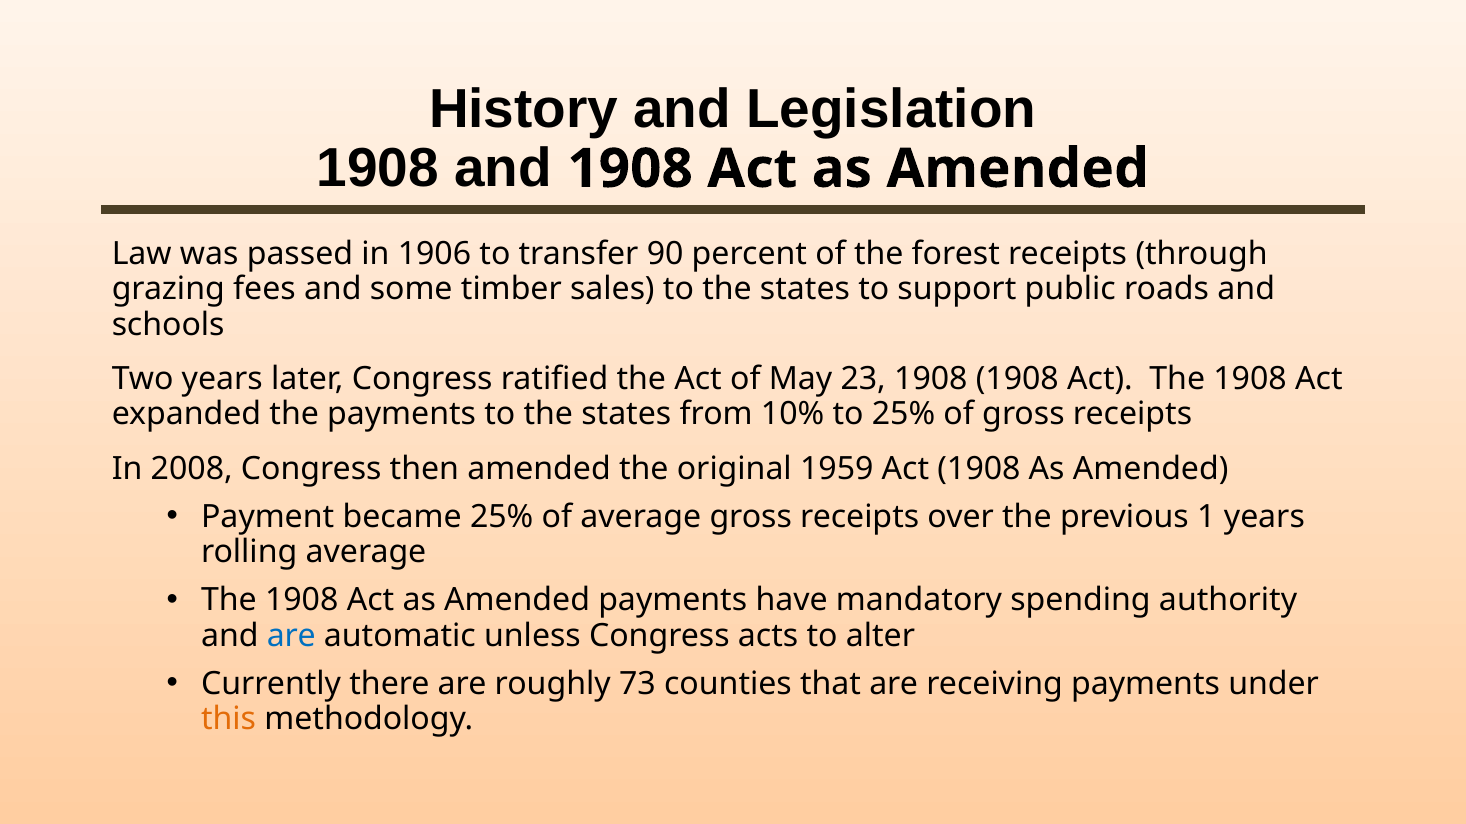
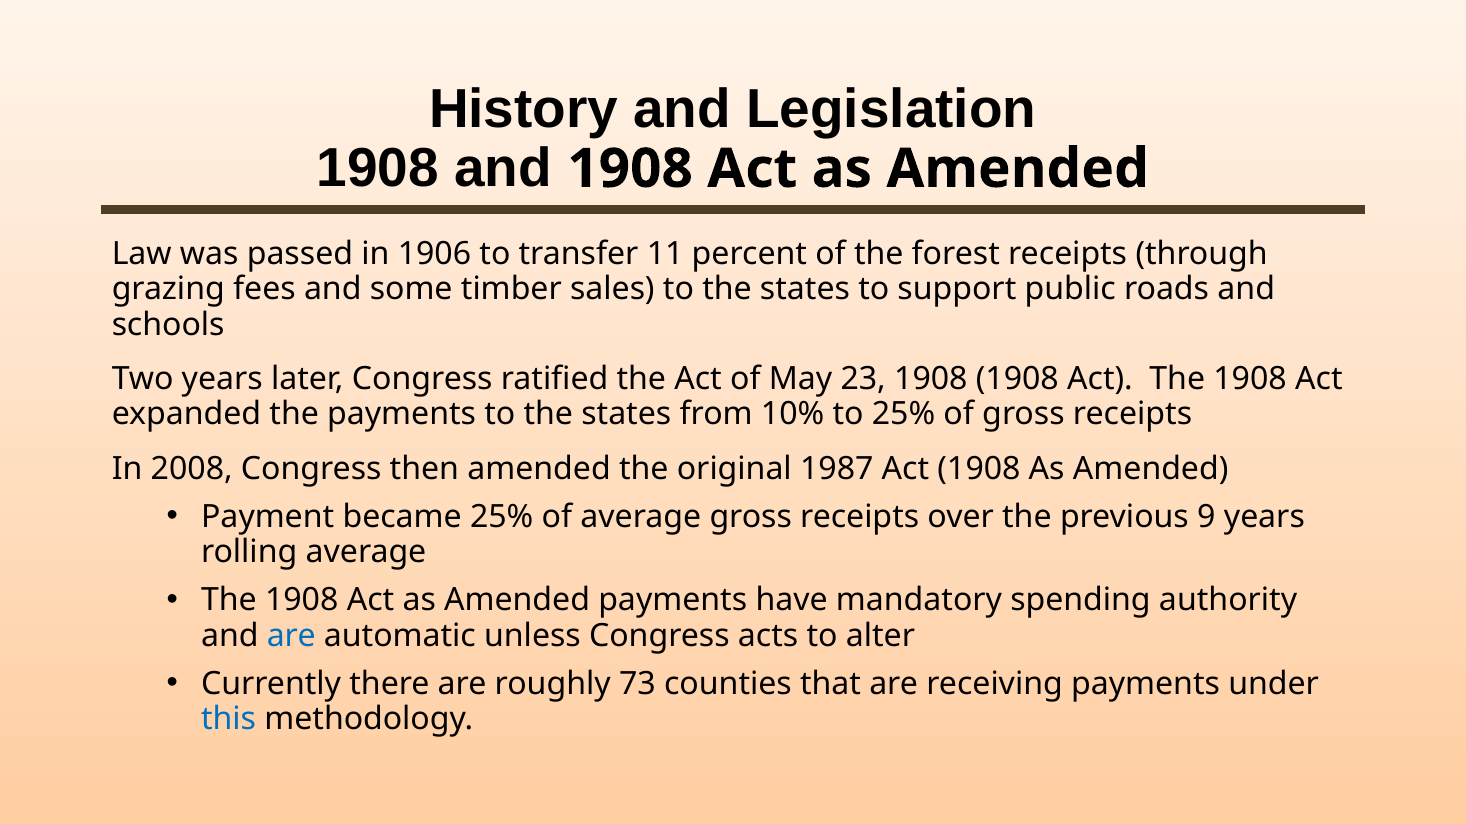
90: 90 -> 11 (665, 255)
1959: 1959 -> 1987 (837, 469)
1: 1 -> 9 (1206, 517)
this colour: orange -> blue (229, 719)
